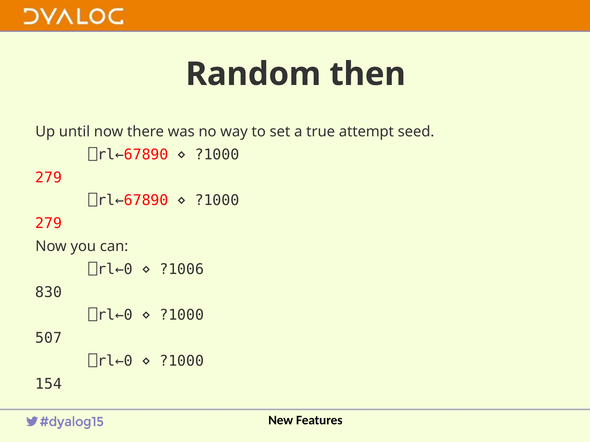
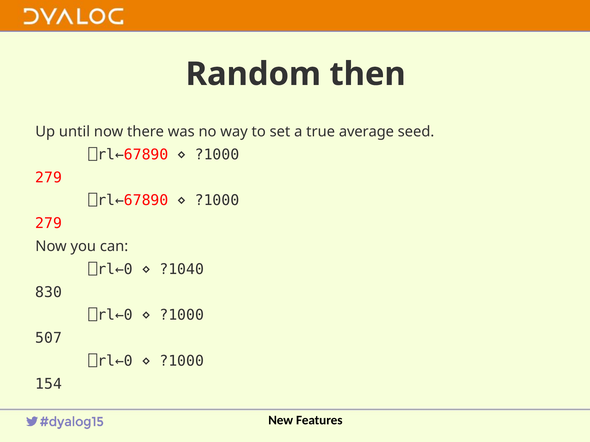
attempt: attempt -> average (366, 132)
?1006: ?1006 -> ?1040 (182, 270)
